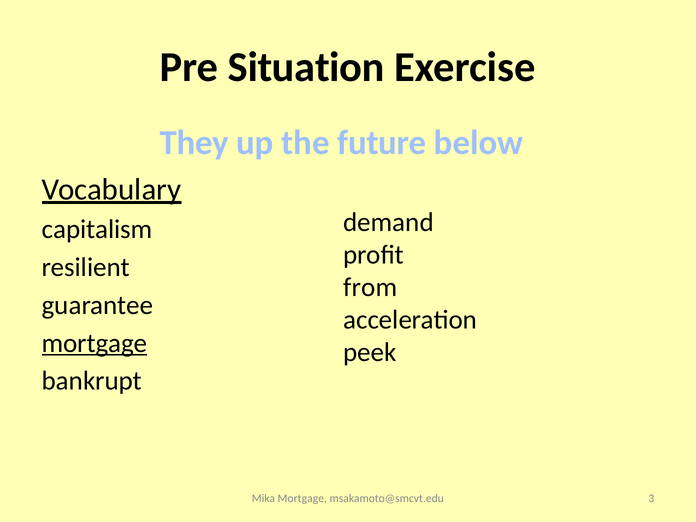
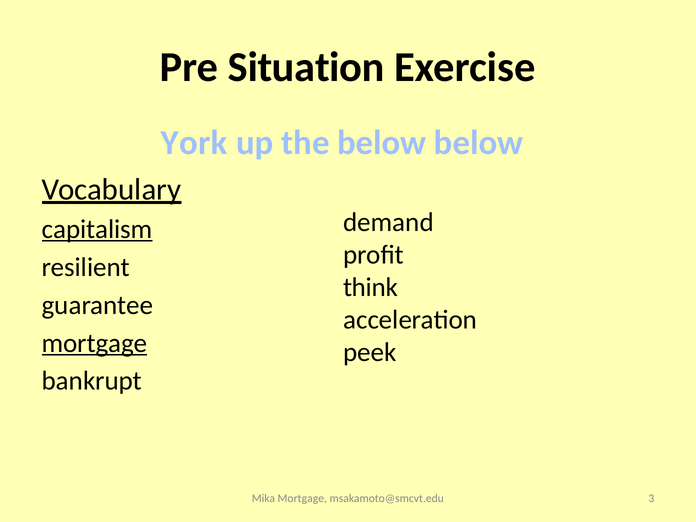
They: They -> York (194, 143)
the future: future -> below (382, 143)
capitalism underline: none -> present (97, 229)
from: from -> think (371, 287)
